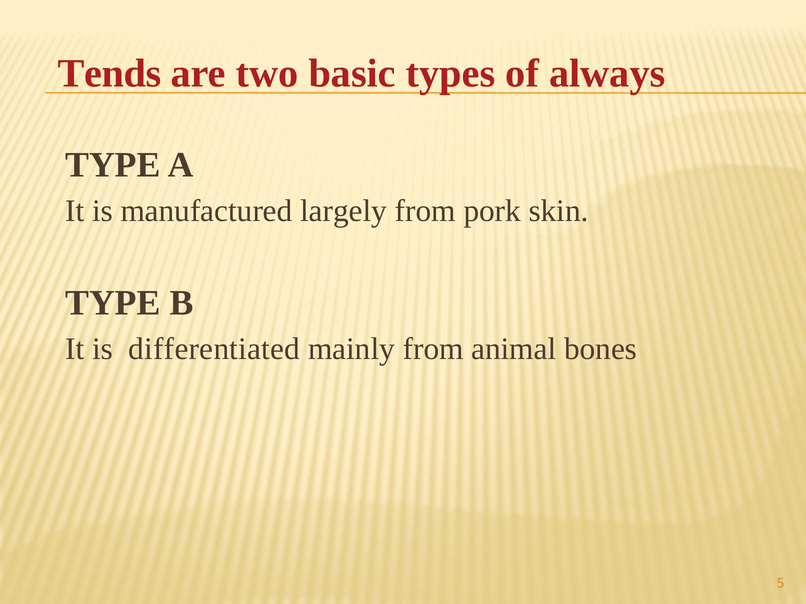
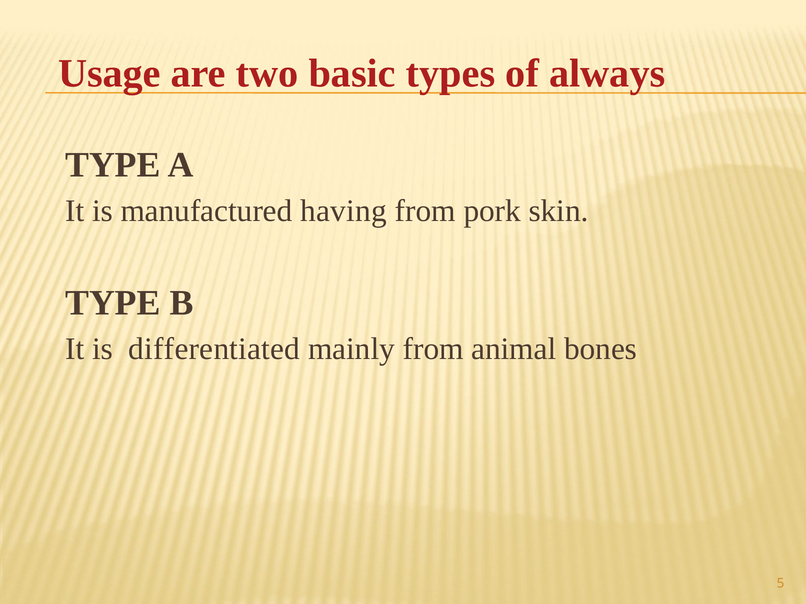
Tends: Tends -> Usage (110, 73)
largely: largely -> having (344, 211)
